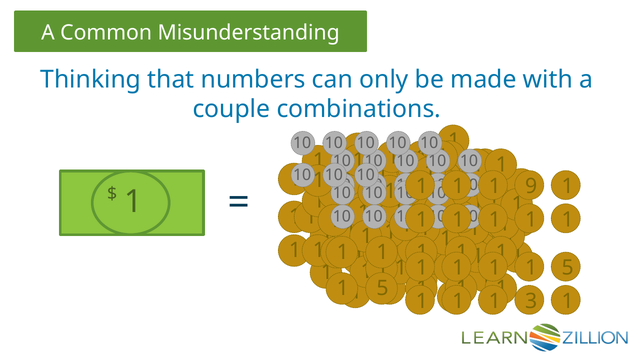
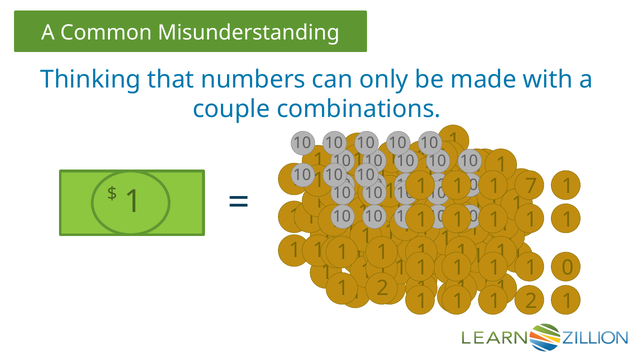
9: 9 -> 7 (531, 186)
5: 5 -> 0 (568, 268)
5: 5 -> 2 (382, 288)
3: 3 -> 2 (531, 301)
